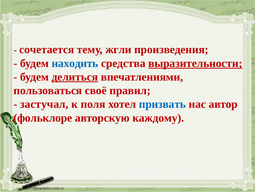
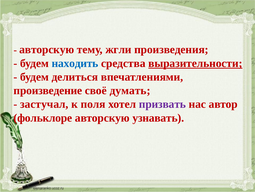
сочетается: сочетается -> авторскую (47, 49)
делиться underline: present -> none (75, 77)
пользоваться: пользоваться -> произведение (48, 90)
правил: правил -> думать (130, 90)
призвать colour: blue -> purple (162, 104)
каждому: каждому -> узнавать (158, 117)
